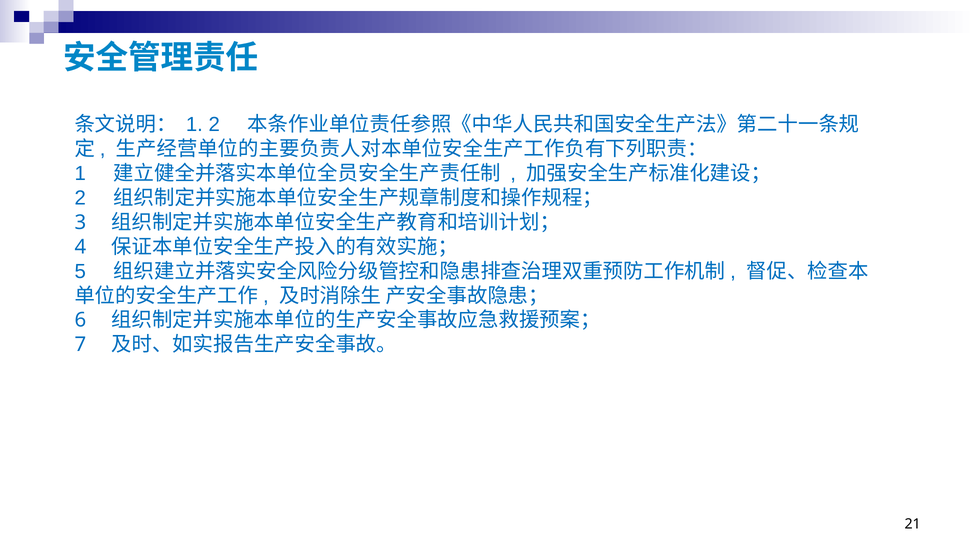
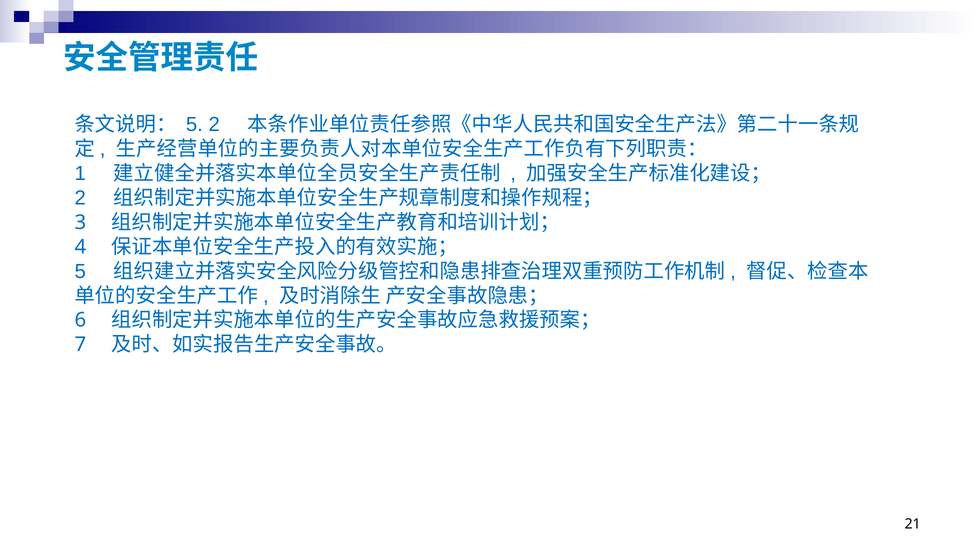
1: 1 -> 5 (194, 125)
